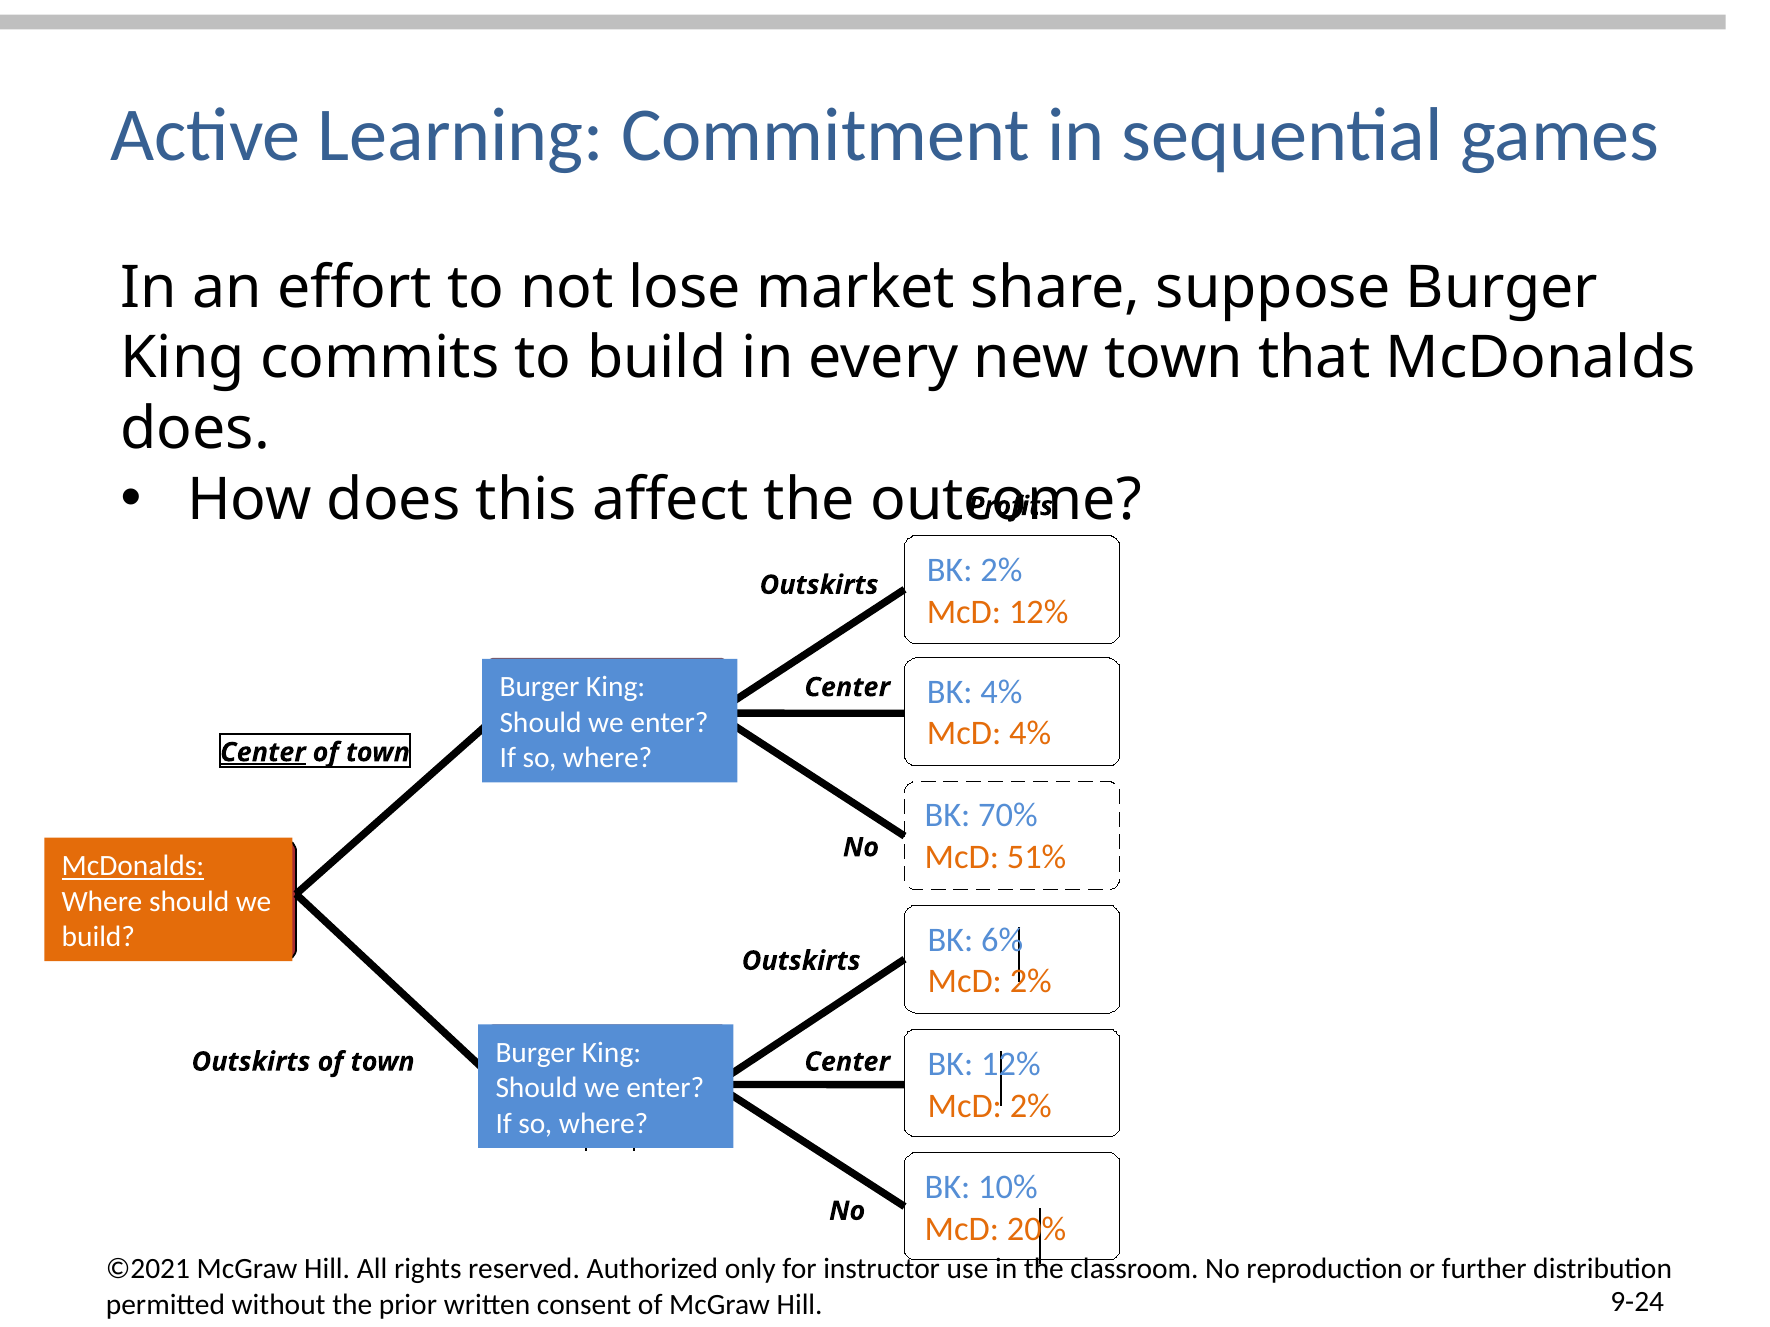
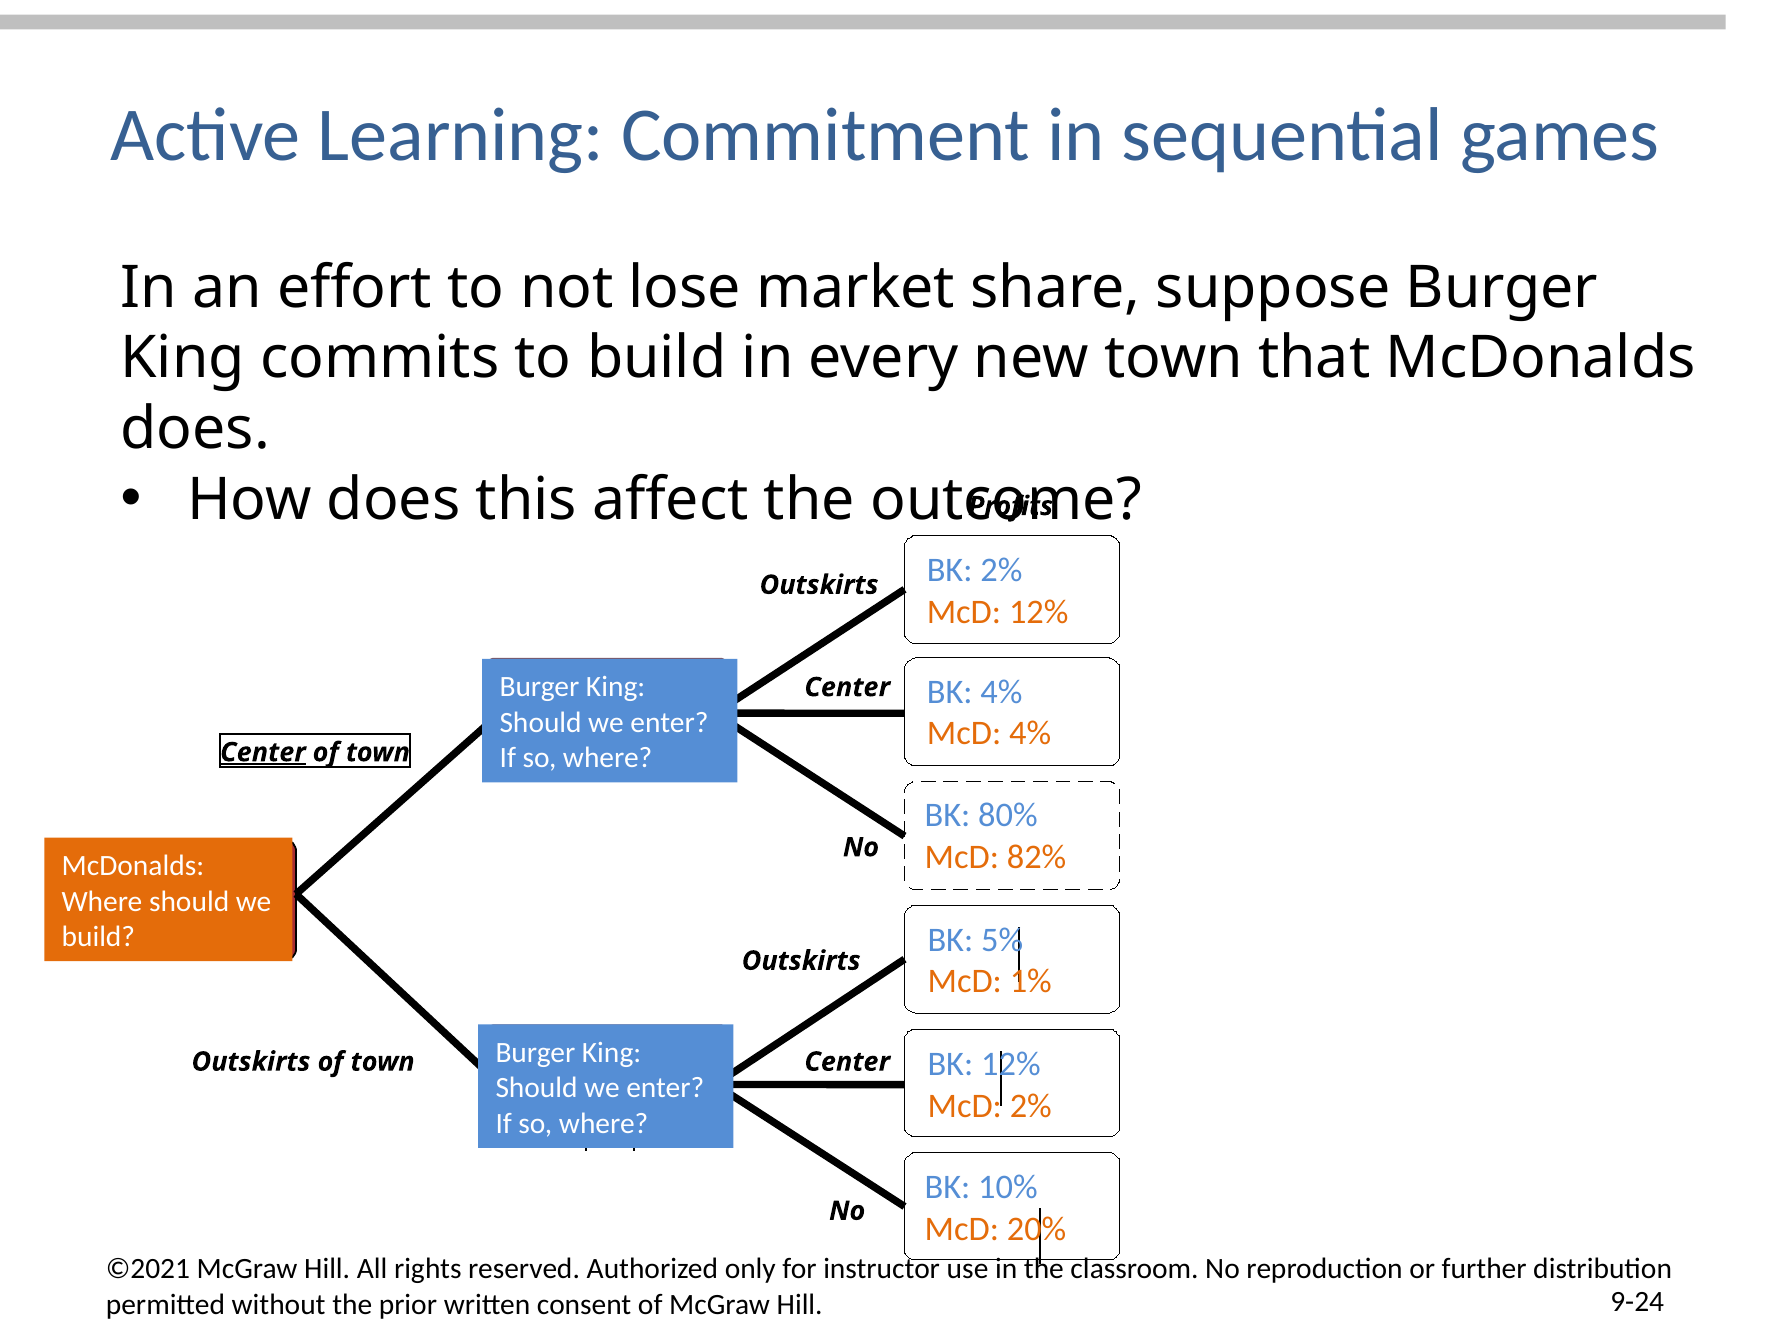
70%: 70% -> 80% (1008, 816)
51%: 51% -> 82% (1037, 857)
McDonalds underline: present -> none (133, 866)
6%: 6% -> 5% (1002, 941)
2%: 2% -> 1% (1031, 982)
